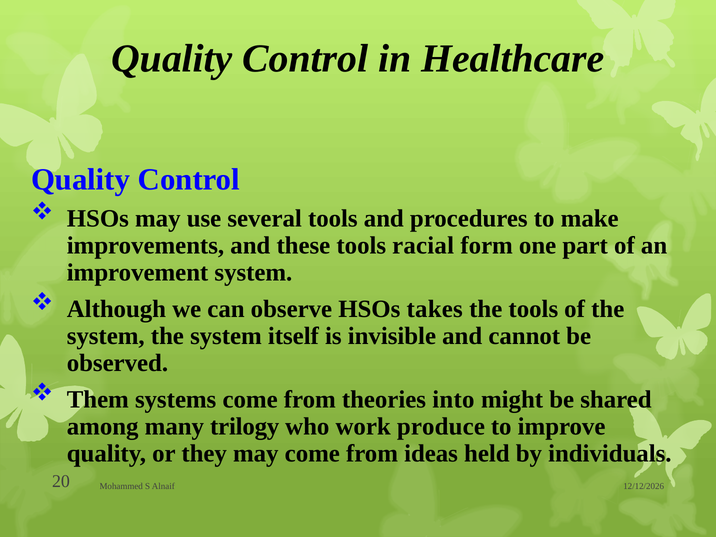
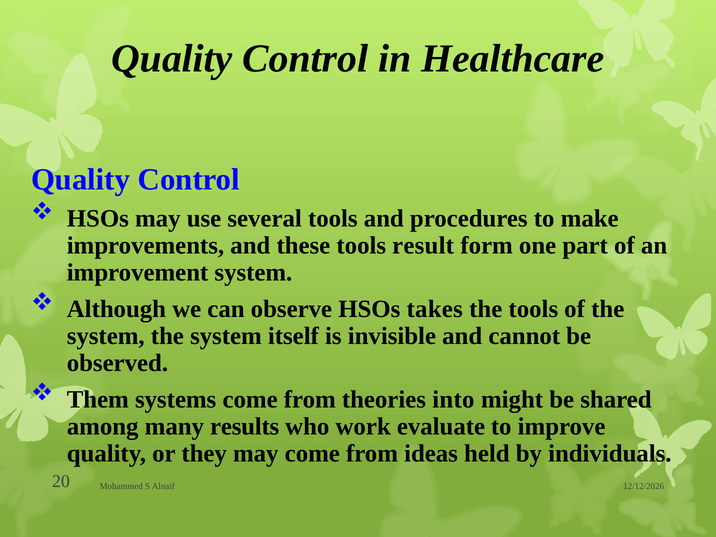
racial: racial -> result (423, 245)
trilogy: trilogy -> results (245, 426)
produce: produce -> evaluate (441, 426)
